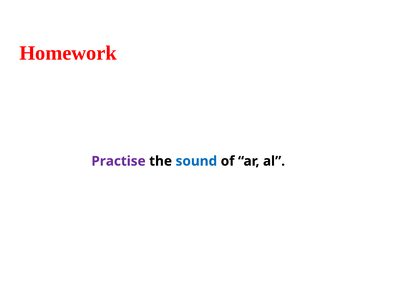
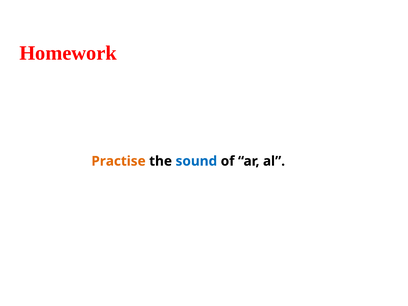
Practise colour: purple -> orange (119, 161)
